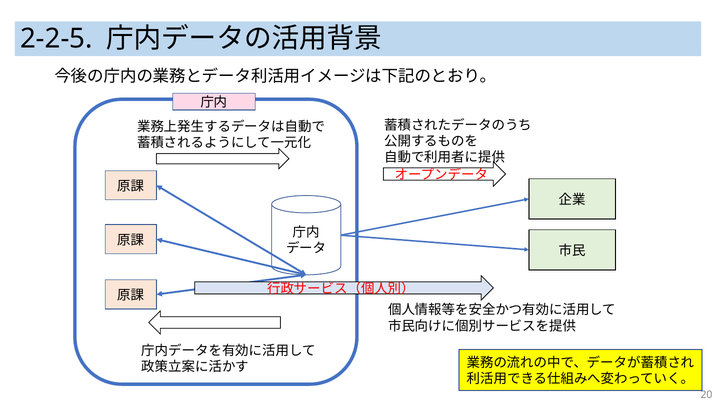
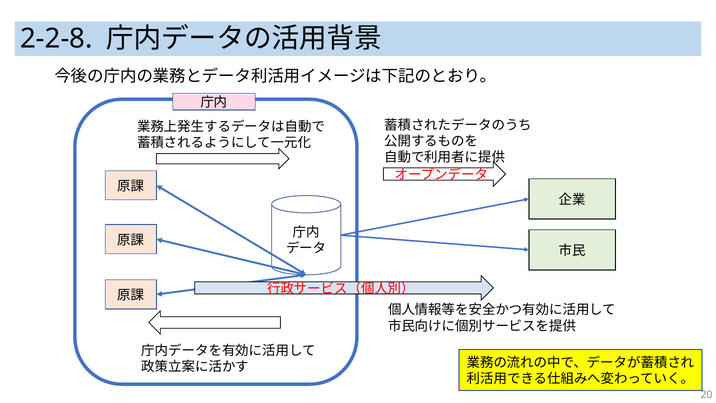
2-2-5: 2-2-5 -> 2-2-8 (56, 39)
